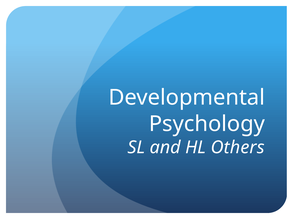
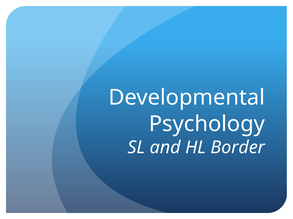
Others: Others -> Border (238, 148)
